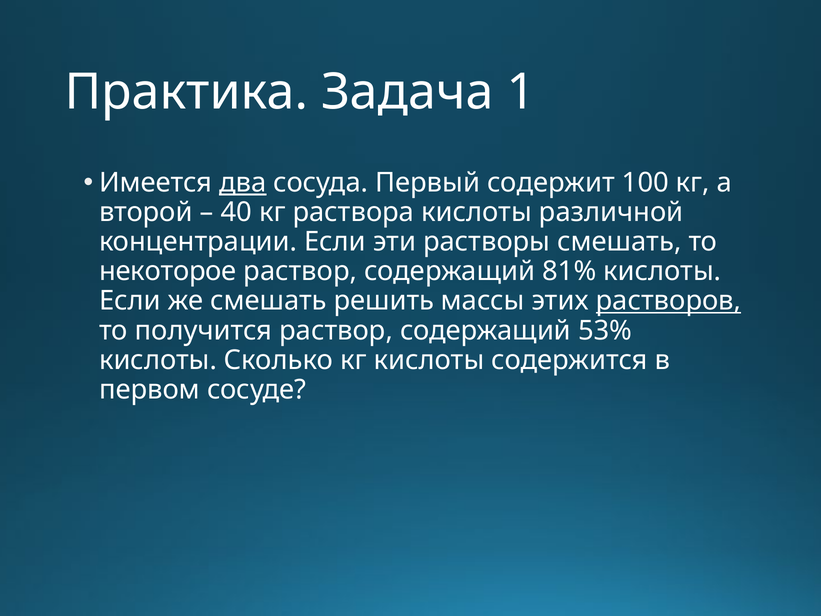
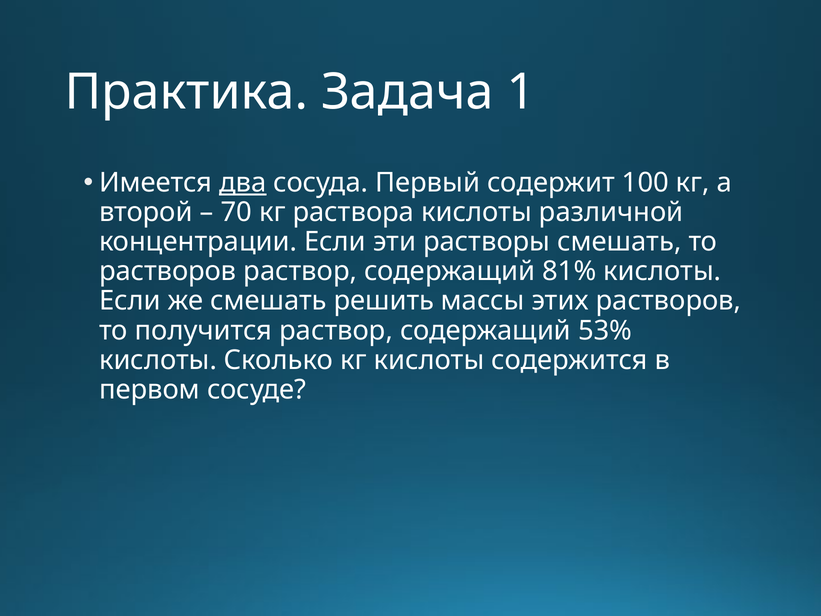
40: 40 -> 70 (236, 212)
некоторое: некоторое -> растворов (168, 271)
растворов underline: present -> none (668, 301)
